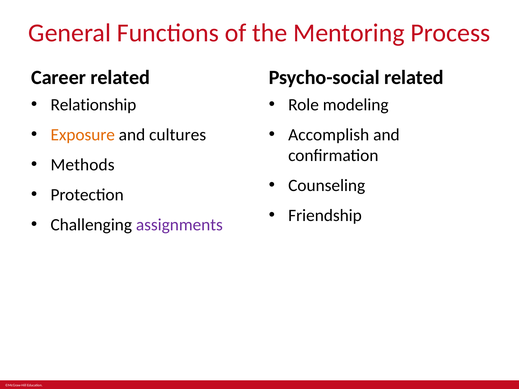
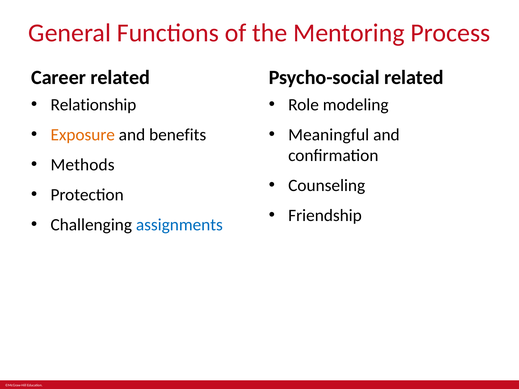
cultures: cultures -> benefits (178, 135)
Accomplish: Accomplish -> Meaningful (329, 135)
assignments colour: purple -> blue (179, 225)
